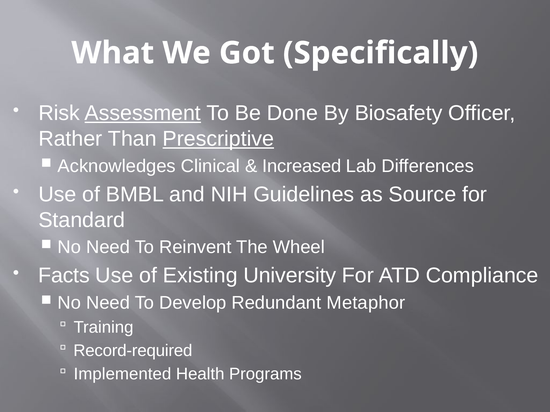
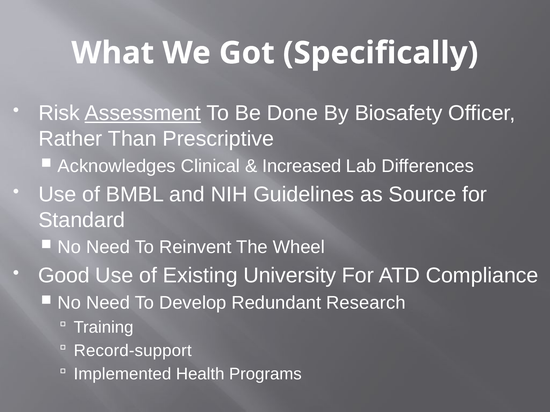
Prescriptive underline: present -> none (218, 139)
Facts: Facts -> Good (64, 276)
Metaphor: Metaphor -> Research (366, 303)
Record-required: Record-required -> Record-support (133, 351)
